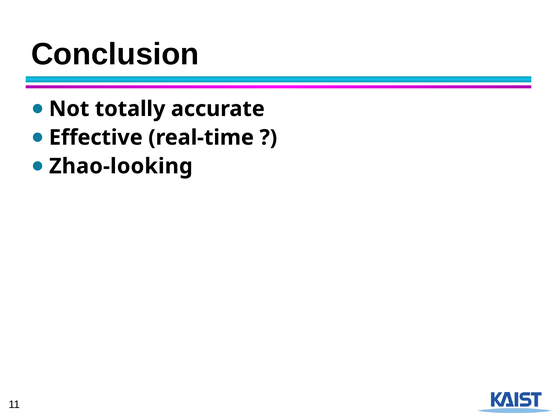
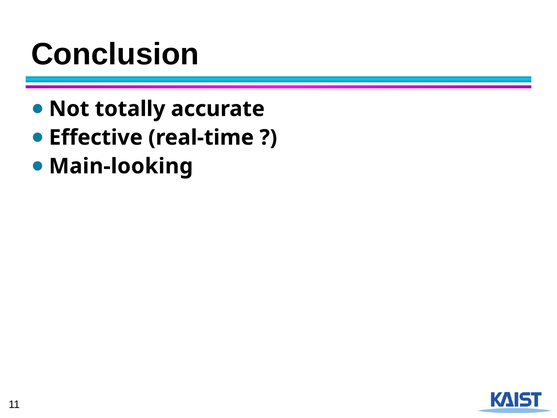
Zhao-looking: Zhao-looking -> Main-looking (121, 166)
